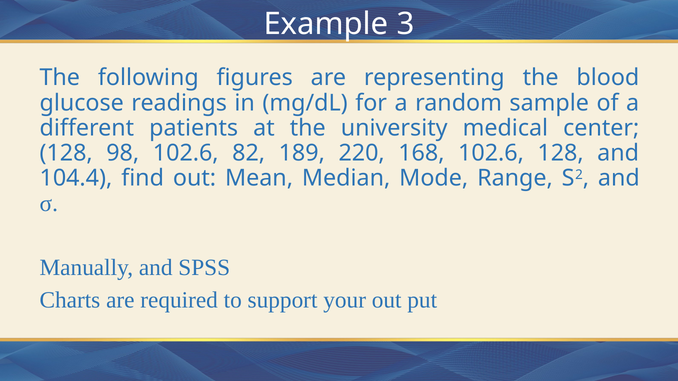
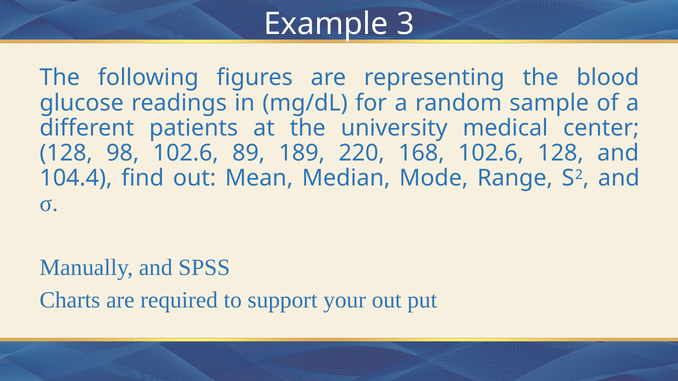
82: 82 -> 89 (249, 153)
